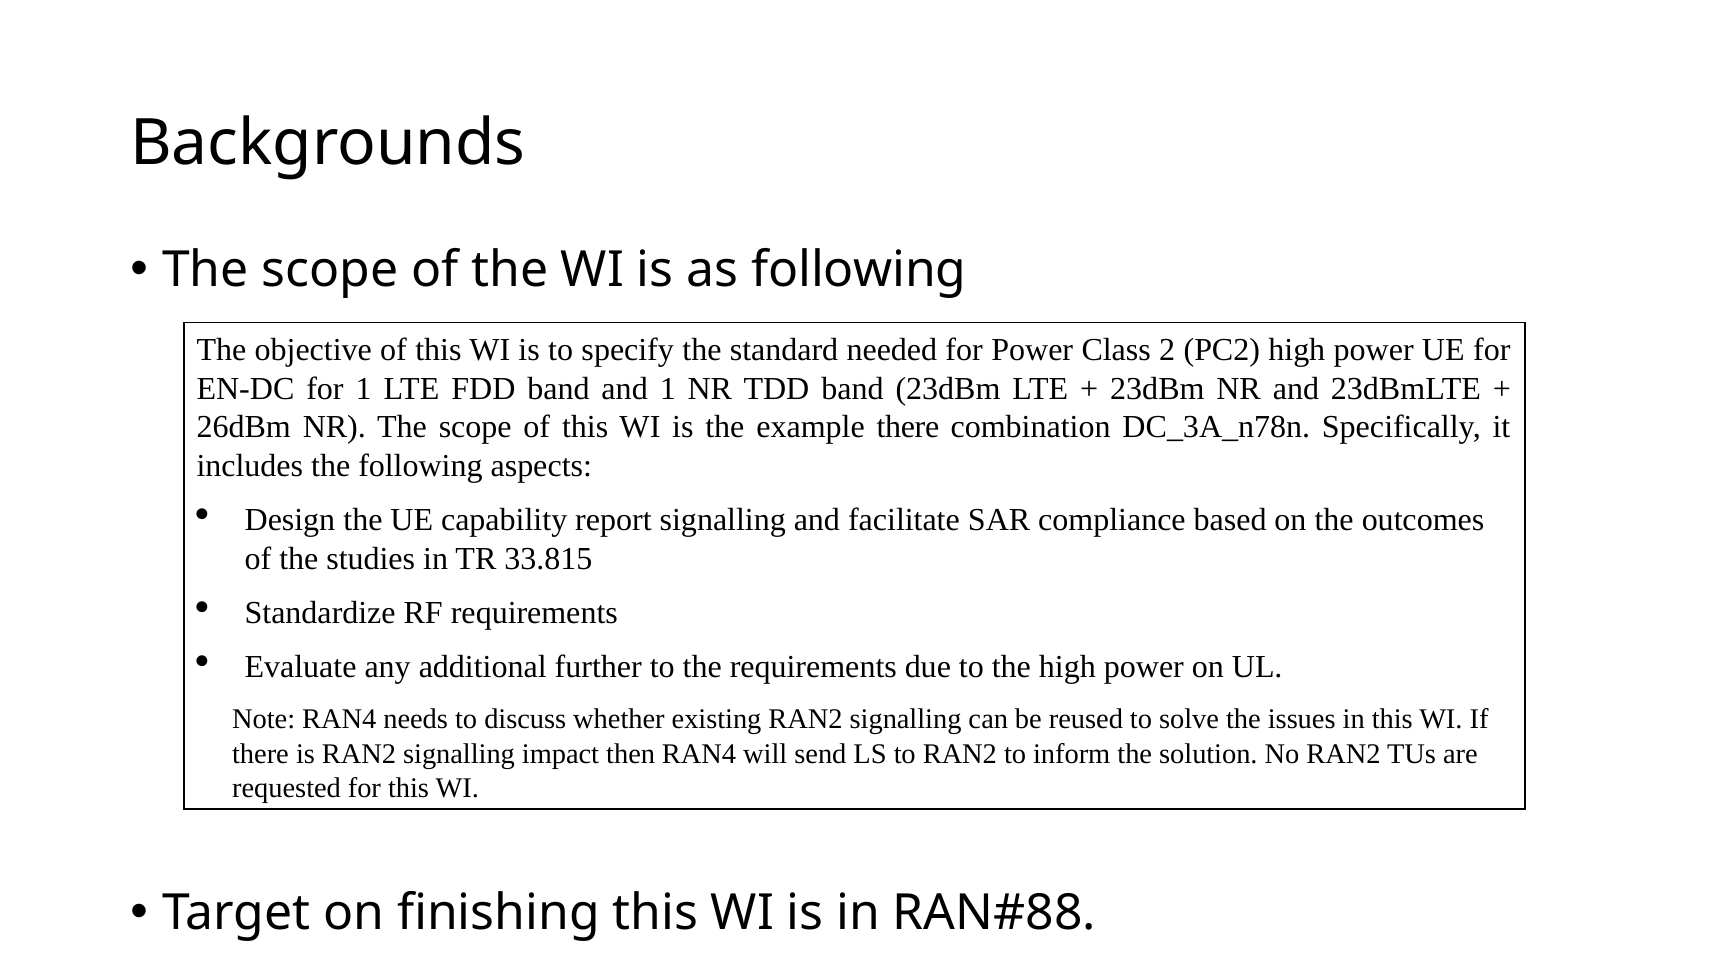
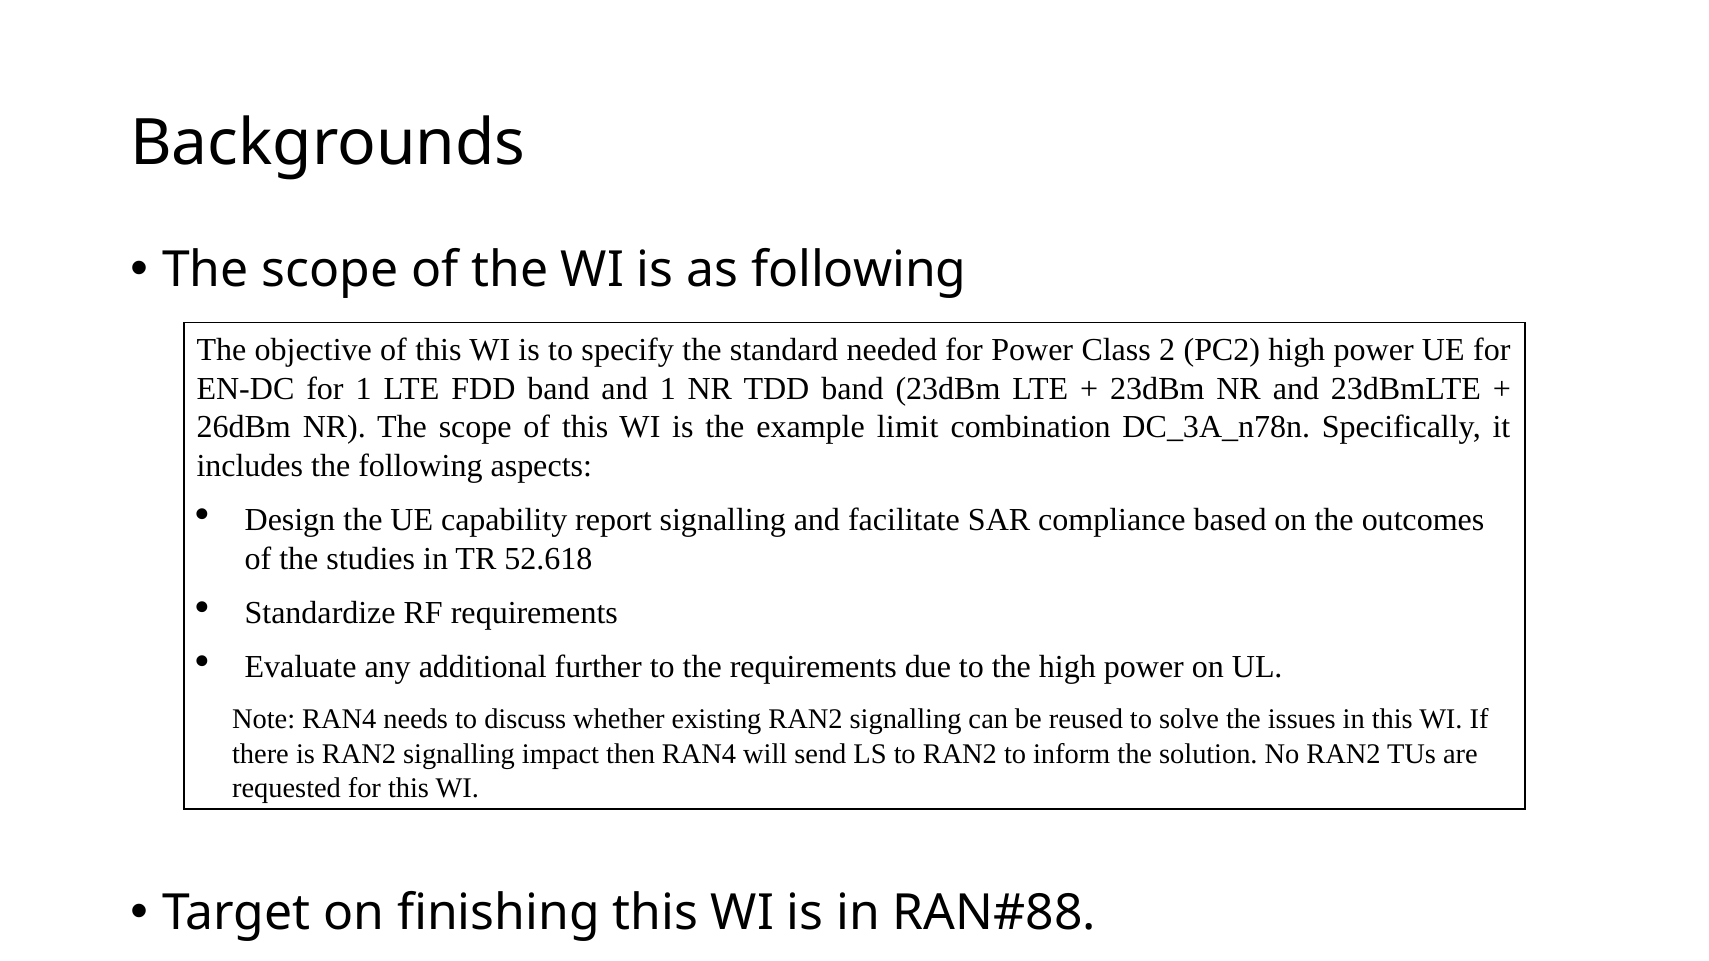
example there: there -> limit (908, 427)
33.815: 33.815 -> 52.618 (548, 559)
